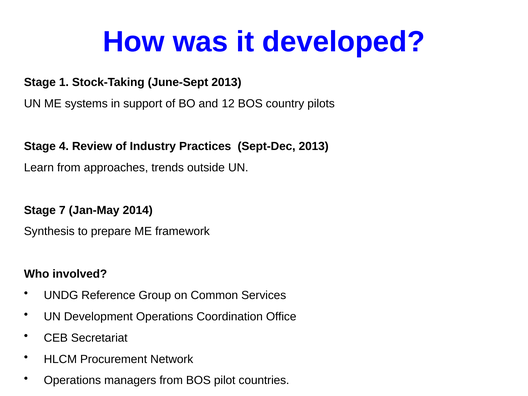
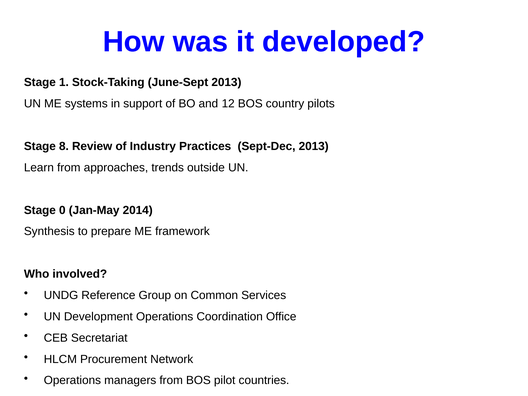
4: 4 -> 8 (64, 146)
7: 7 -> 0 (62, 210)
